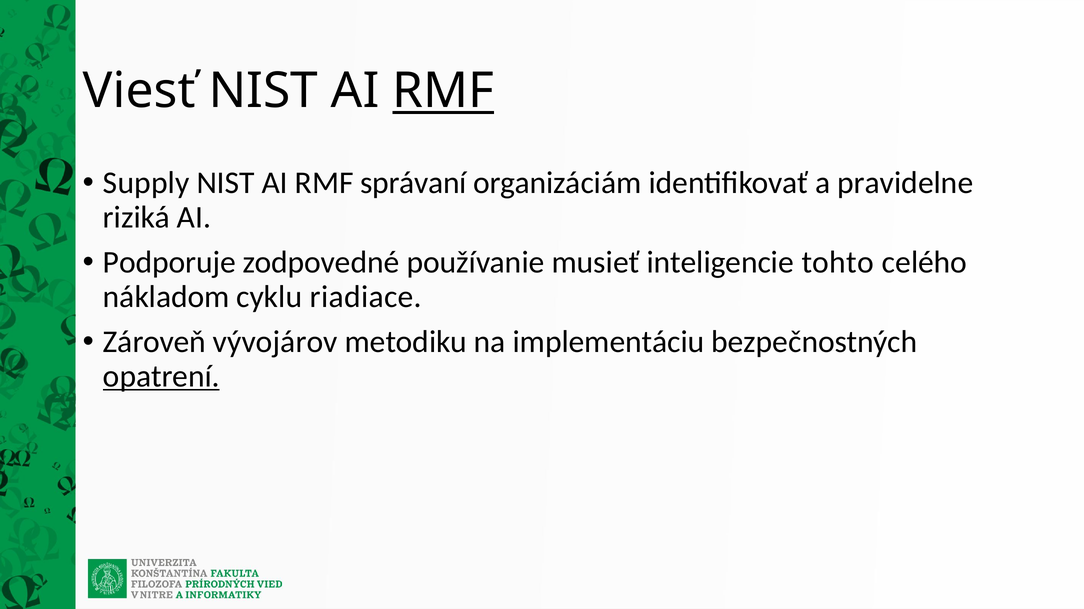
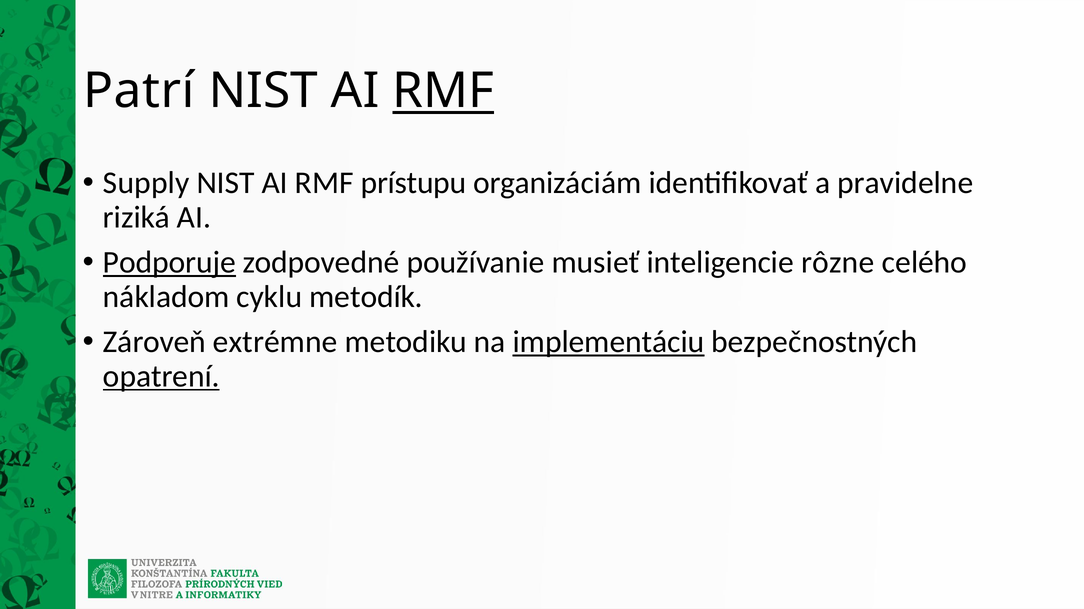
Viesť: Viesť -> Patrí (139, 91)
správaní: správaní -> prístupu (413, 183)
Podporuje underline: none -> present (169, 263)
tohto: tohto -> rôzne (838, 263)
riadiace: riadiace -> metodík (366, 297)
vývojárov: vývojárov -> extrémne (275, 342)
implementáciu underline: none -> present (609, 342)
